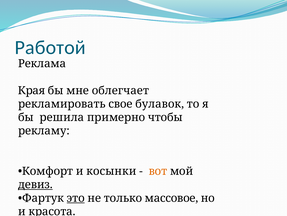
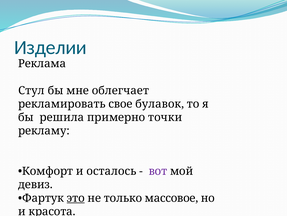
Работой: Работой -> Изделии (50, 47)
Края: Края -> Стул (31, 90)
чтобы: чтобы -> точки (165, 117)
косынки: косынки -> осталось (111, 171)
вот colour: orange -> purple (158, 171)
девиз underline: present -> none (35, 184)
